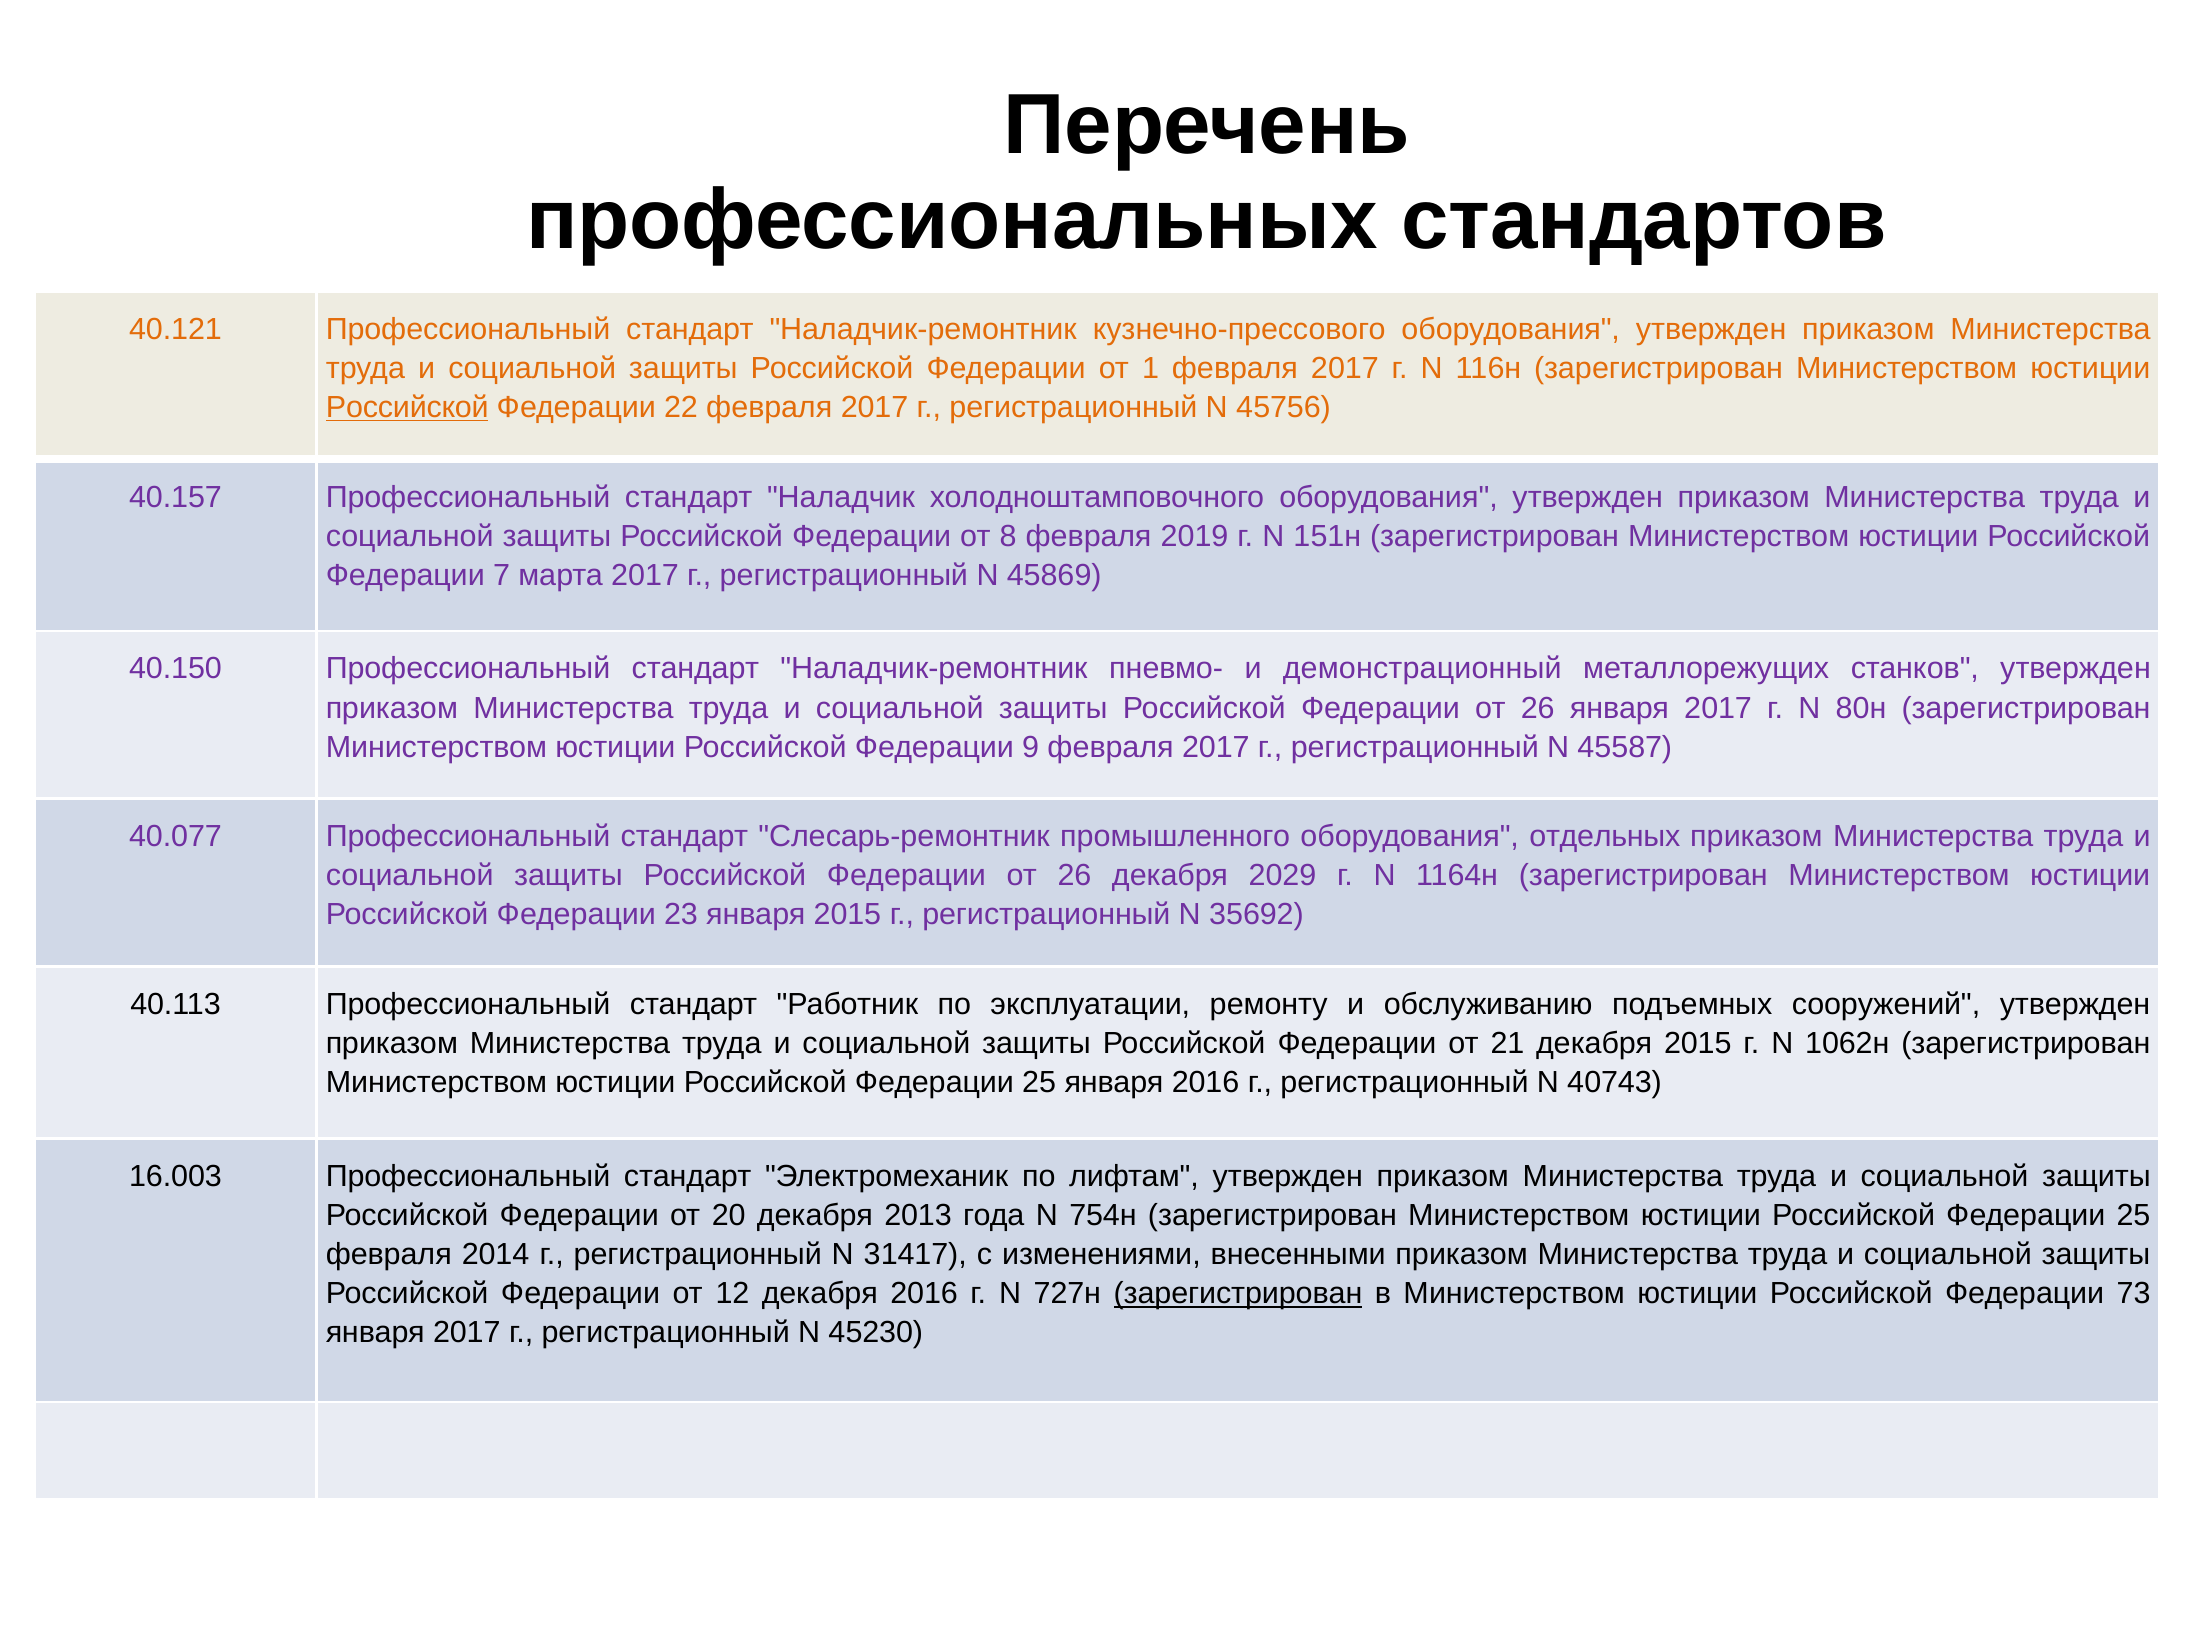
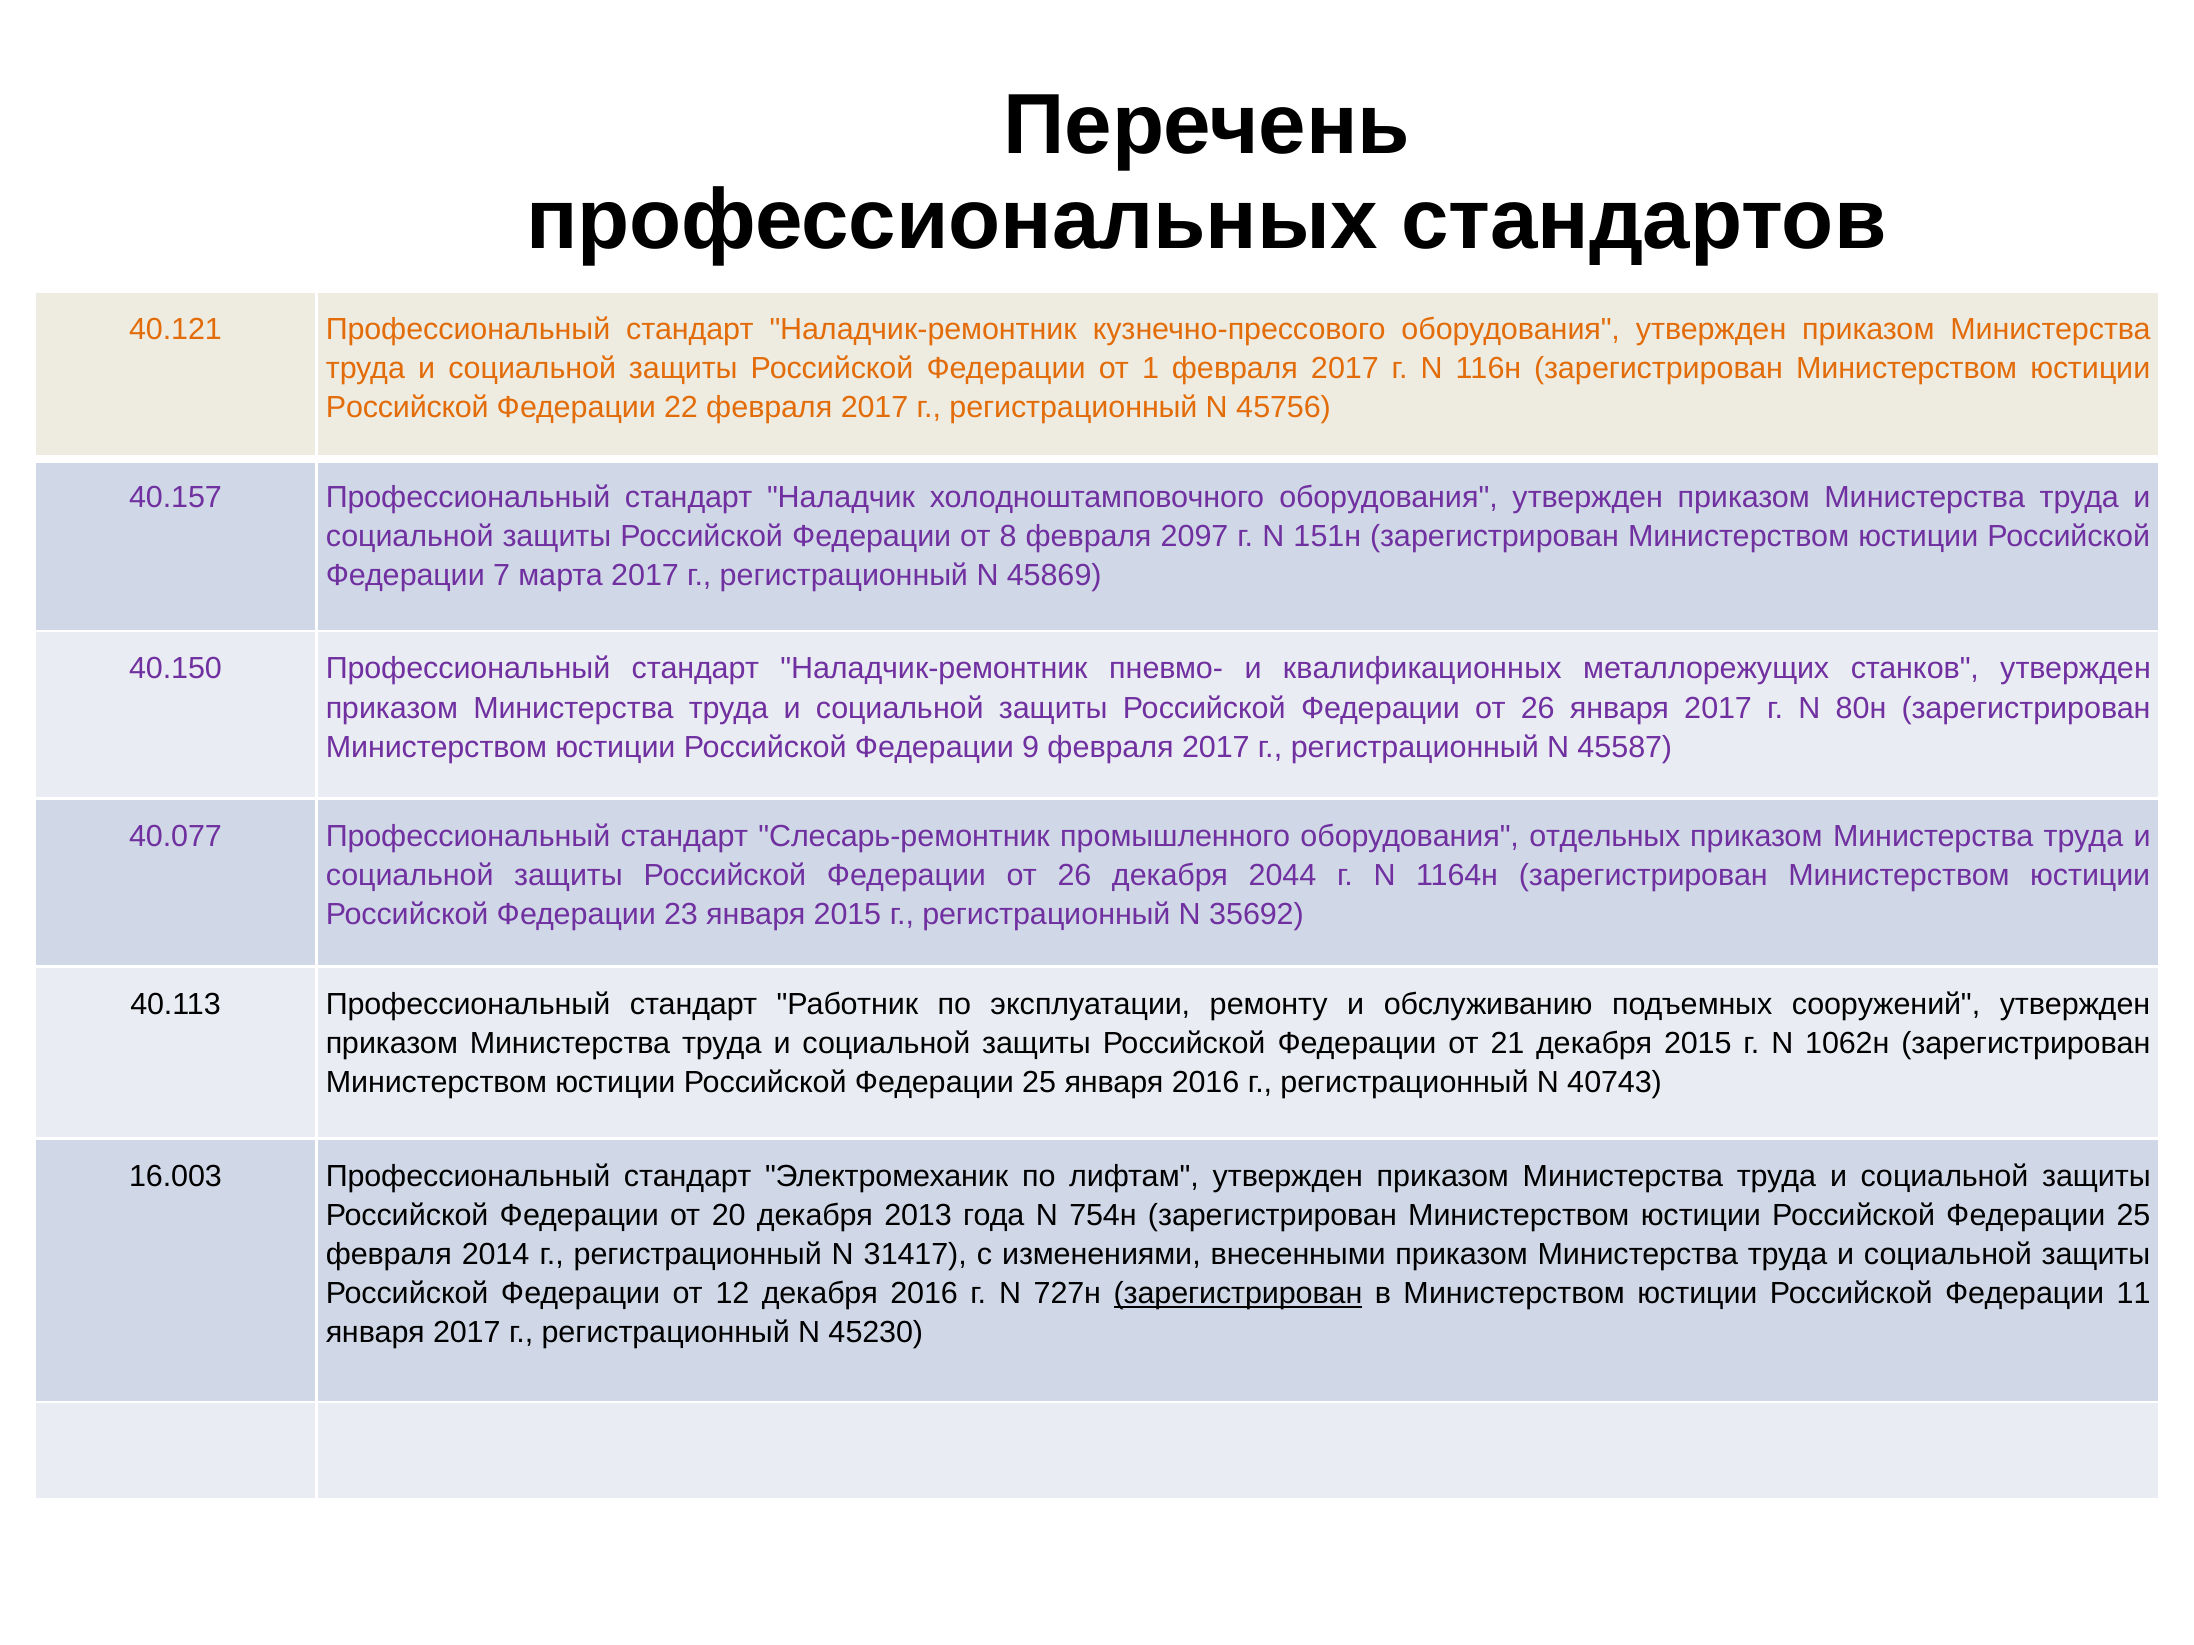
Российской underline: present -> none (407, 408)
2019: 2019 -> 2097 (1195, 536)
демонстрационный: демонстрационный -> квалификационных (1422, 669)
2029: 2029 -> 2044 (1282, 876)
73: 73 -> 11 (2134, 1294)
